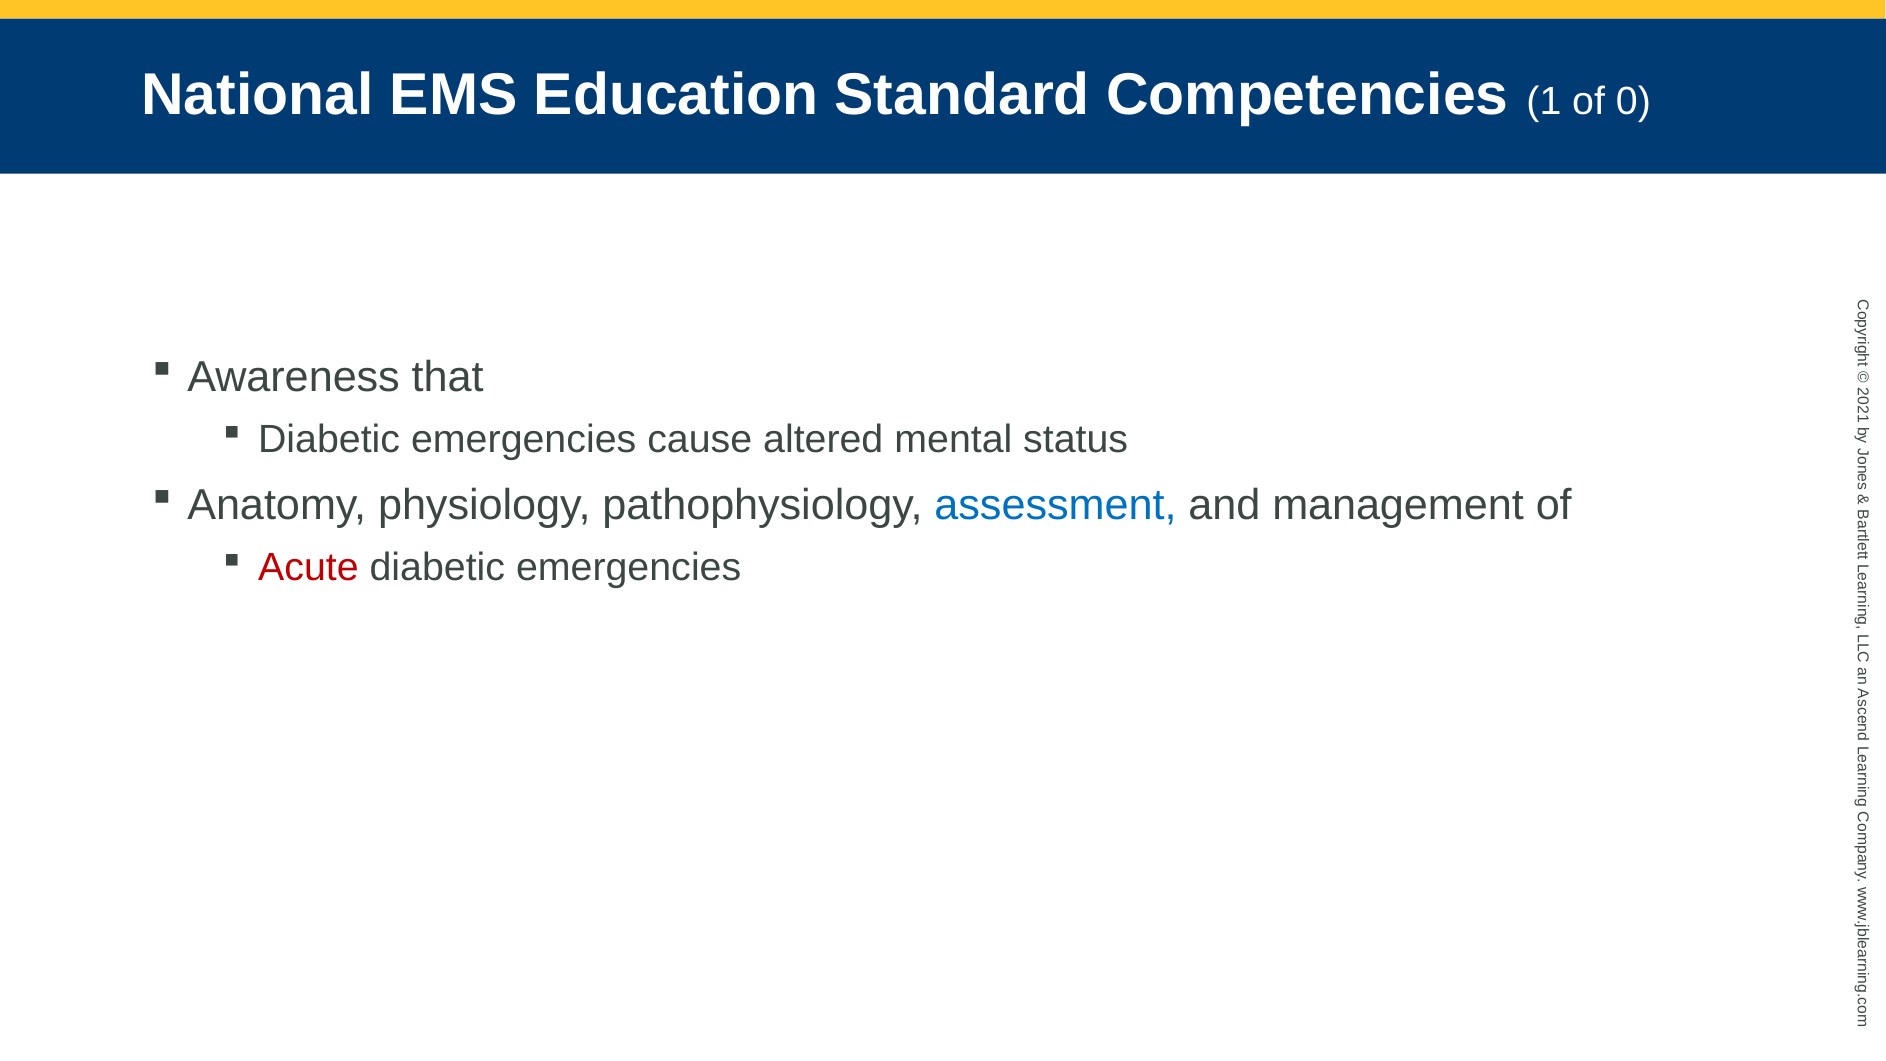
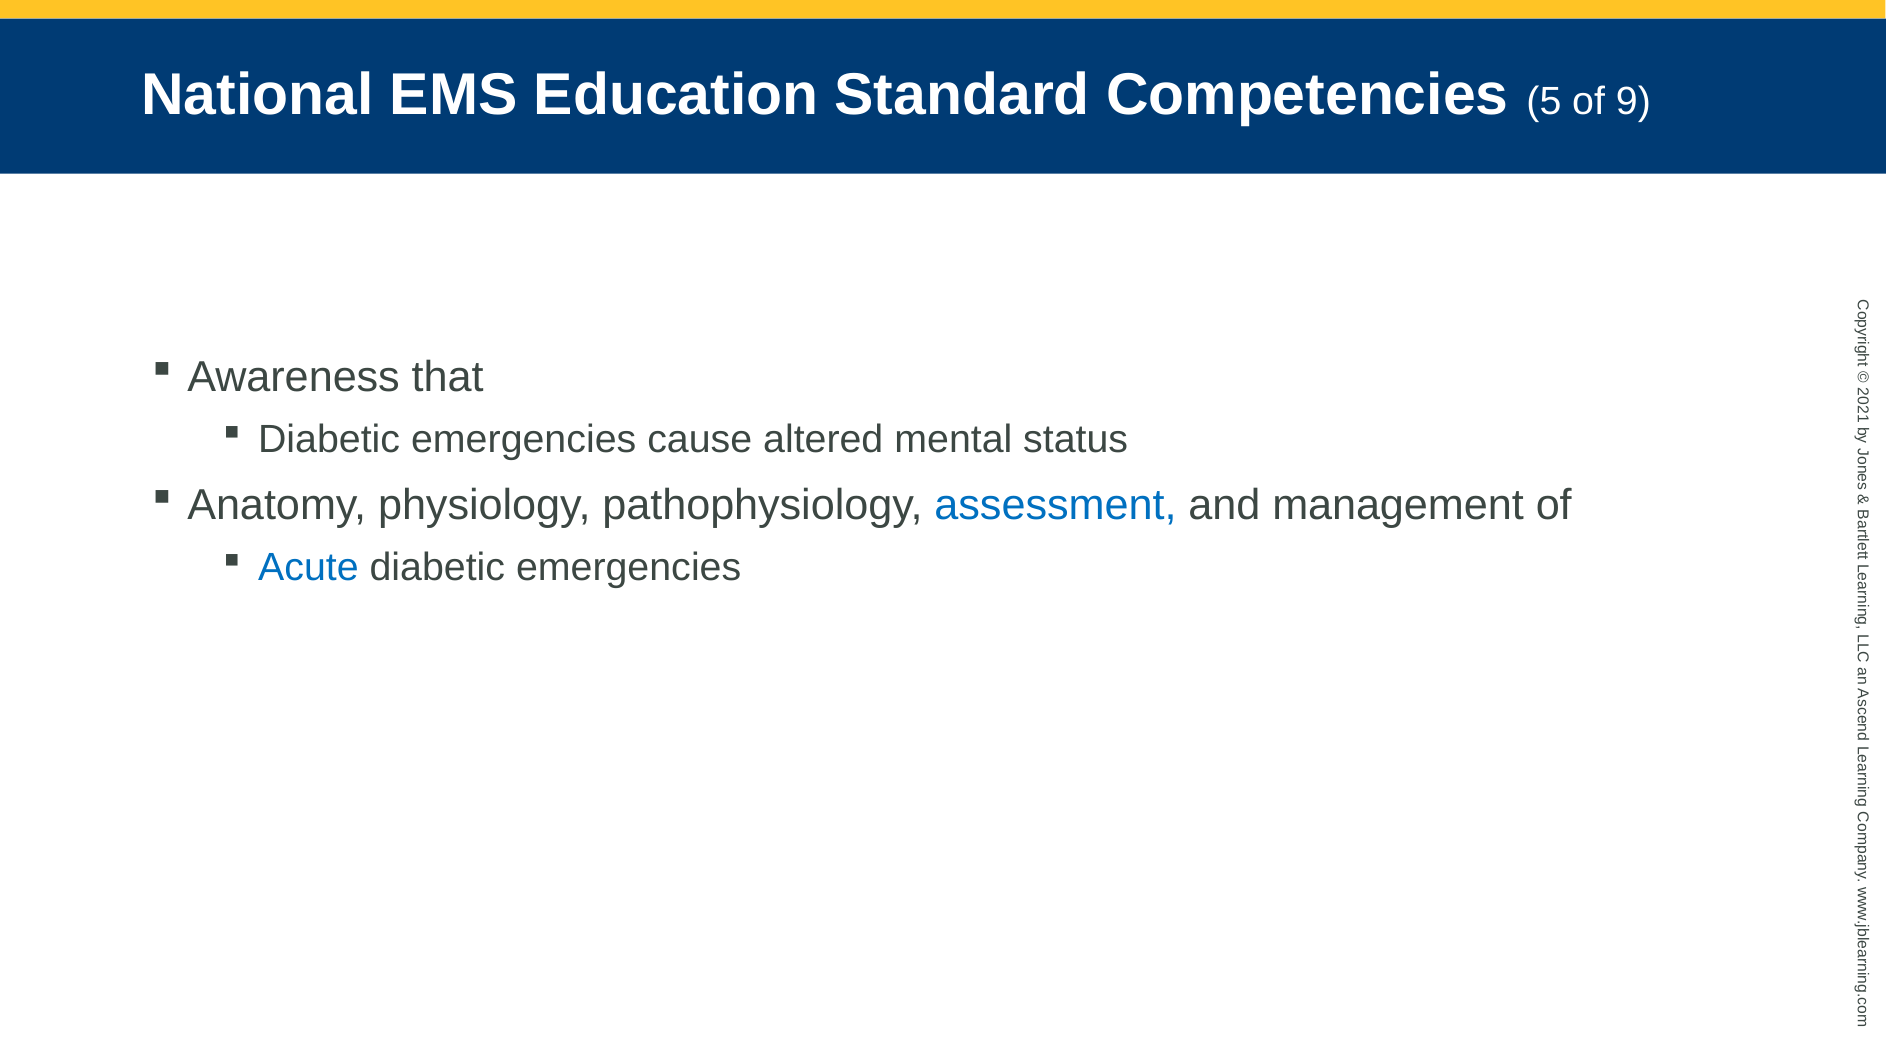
Competencies 1: 1 -> 5 (1544, 101)
of 0: 0 -> 9 (1633, 101)
Acute colour: red -> blue (308, 568)
